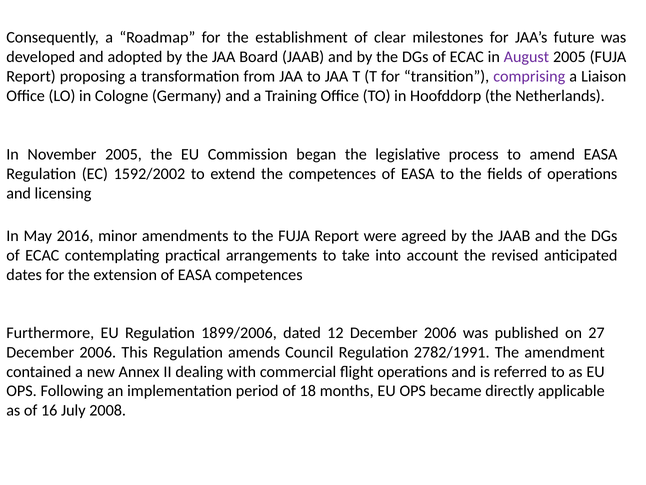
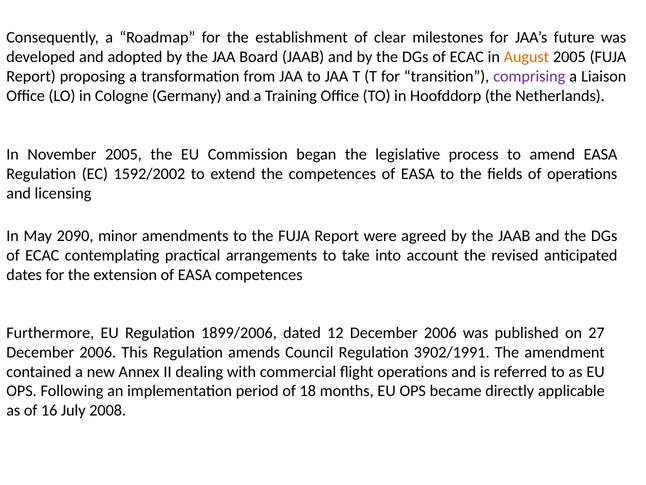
August colour: purple -> orange (526, 57)
2016: 2016 -> 2090 (75, 236)
2782/1991: 2782/1991 -> 3902/1991 (452, 352)
